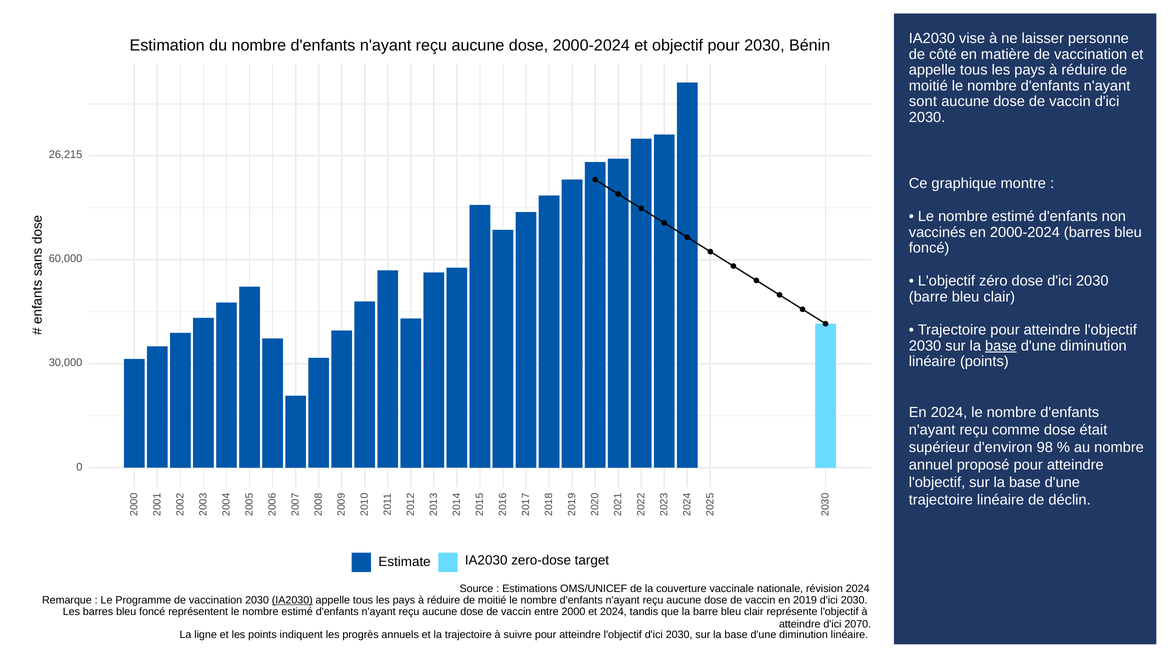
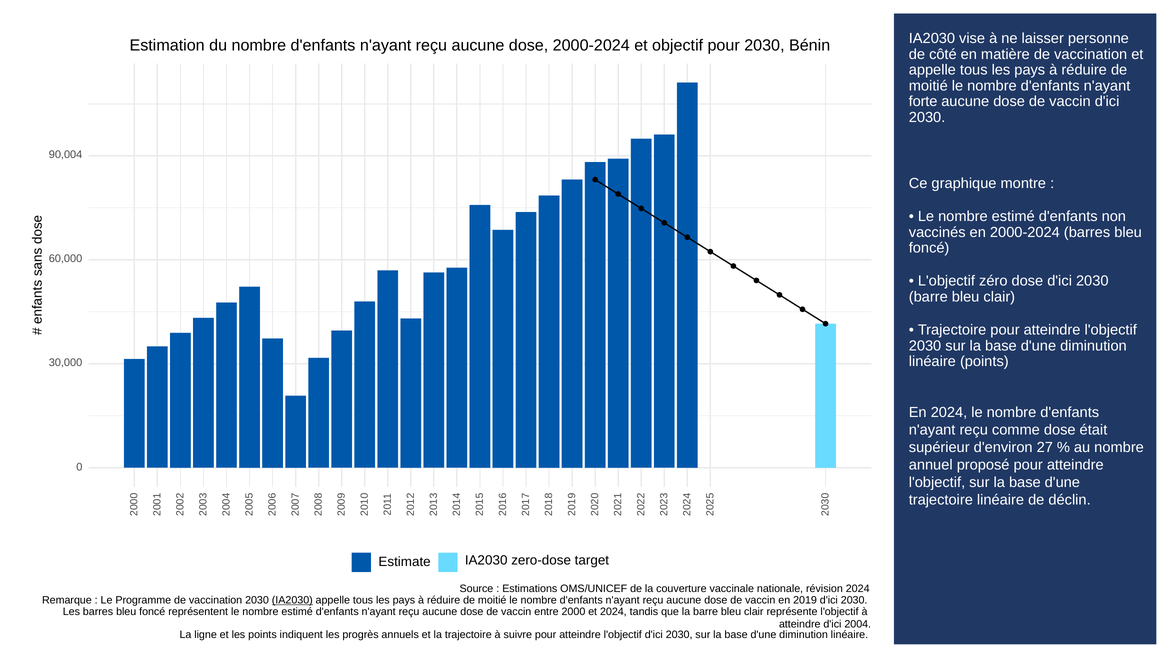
sont: sont -> forte (923, 102)
26,215: 26,215 -> 90,004 (66, 155)
base underline: present -> none (1001, 346)
98: 98 -> 27 (1045, 448)
2070: 2070 -> 2004 (858, 625)
